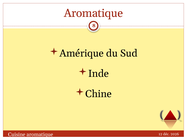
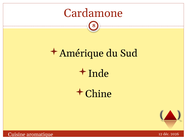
Aromatique: Aromatique -> Cardamone (93, 13)
